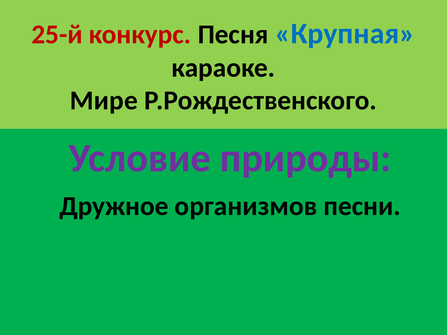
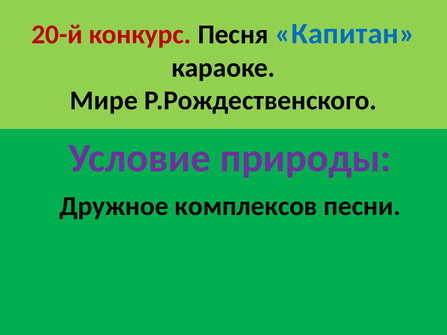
25-й: 25-й -> 20-й (57, 35)
Крупная: Крупная -> Капитан (345, 34)
организмов: организмов -> комплексов (246, 206)
